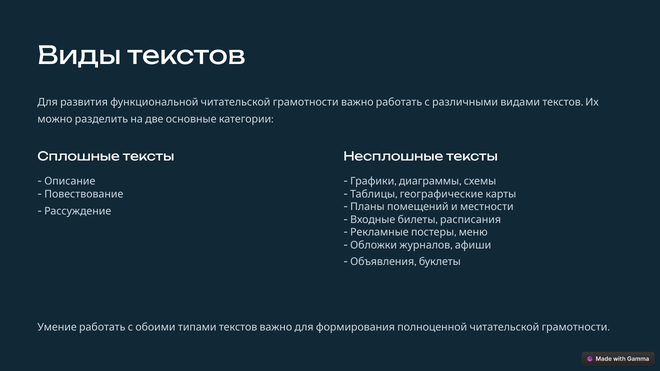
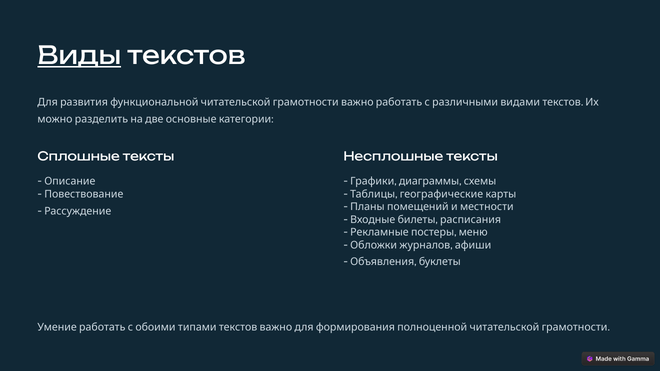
Виды underline: none -> present (79, 56)
